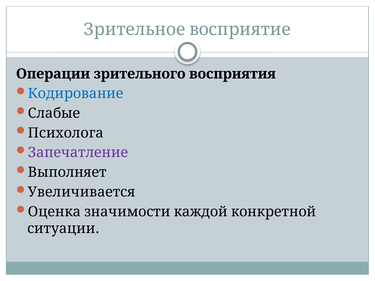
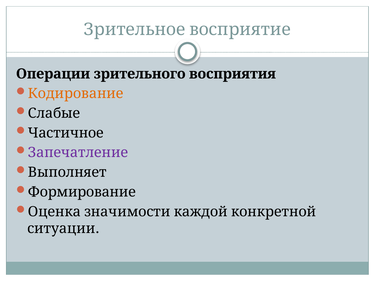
Кодирование colour: blue -> orange (76, 94)
Психолога: Психолога -> Частичное (66, 133)
Увеличивается: Увеличивается -> Формирование (82, 192)
